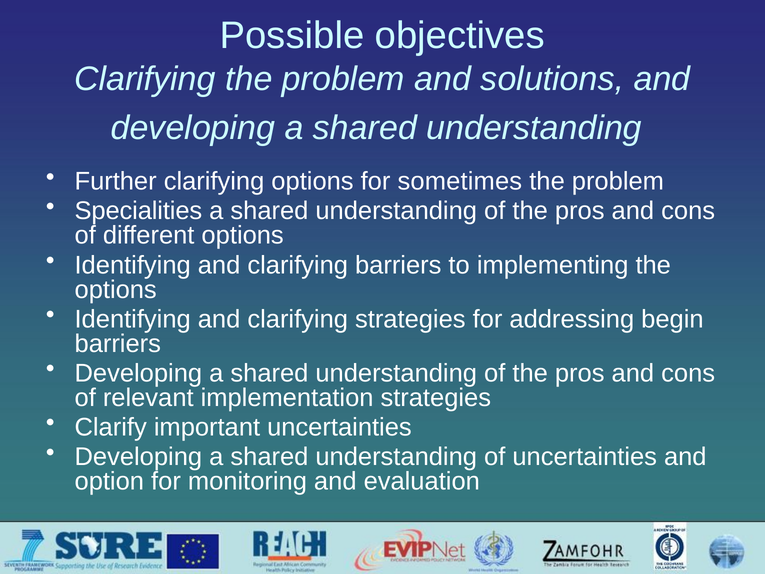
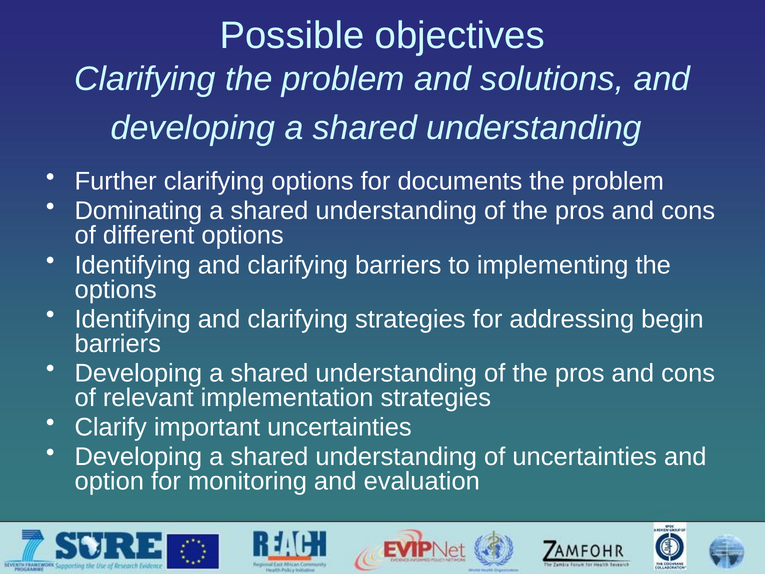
sometimes: sometimes -> documents (460, 181)
Specialities: Specialities -> Dominating (138, 211)
